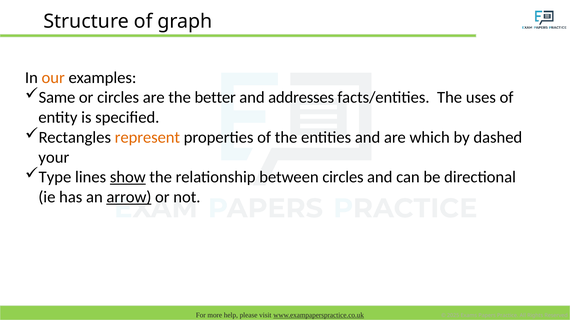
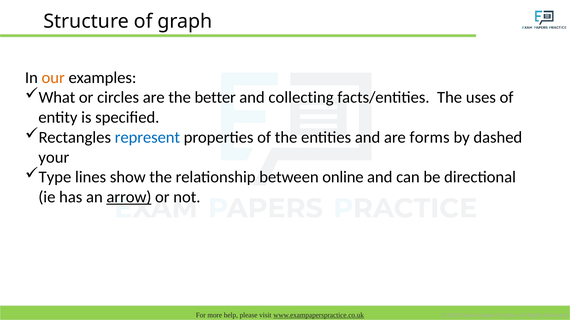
Same: Same -> What (57, 98)
addresses: addresses -> collecting (301, 98)
represent colour: orange -> blue (147, 138)
which: which -> forms (430, 138)
show underline: present -> none (128, 177)
between circles: circles -> online (343, 177)
